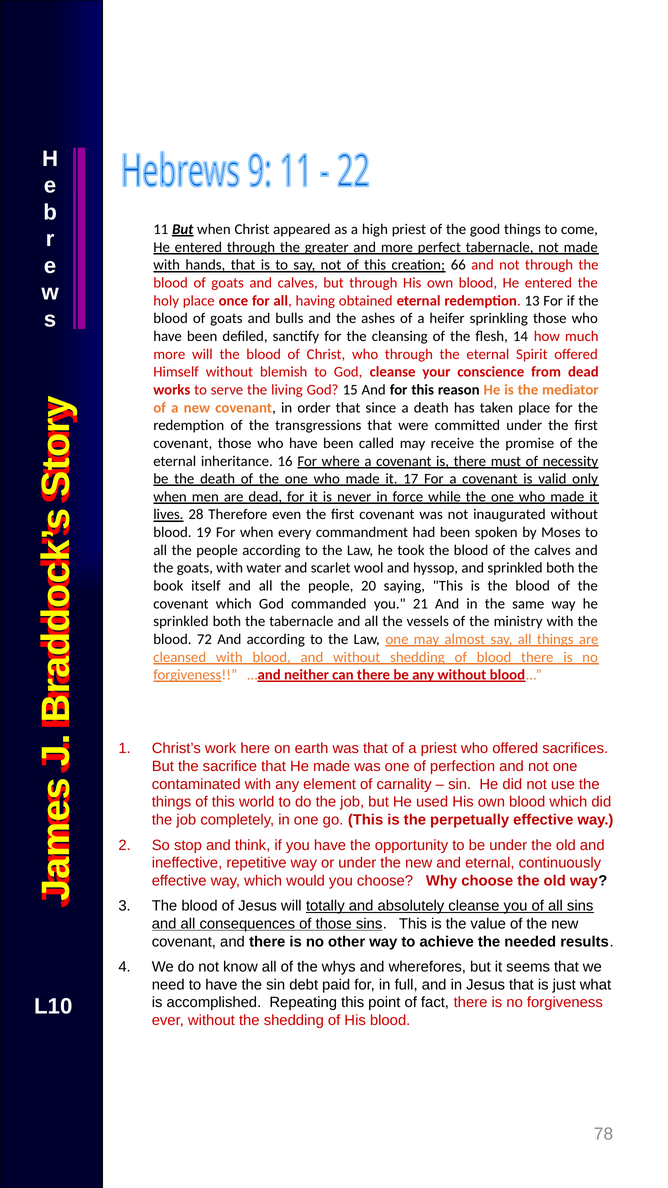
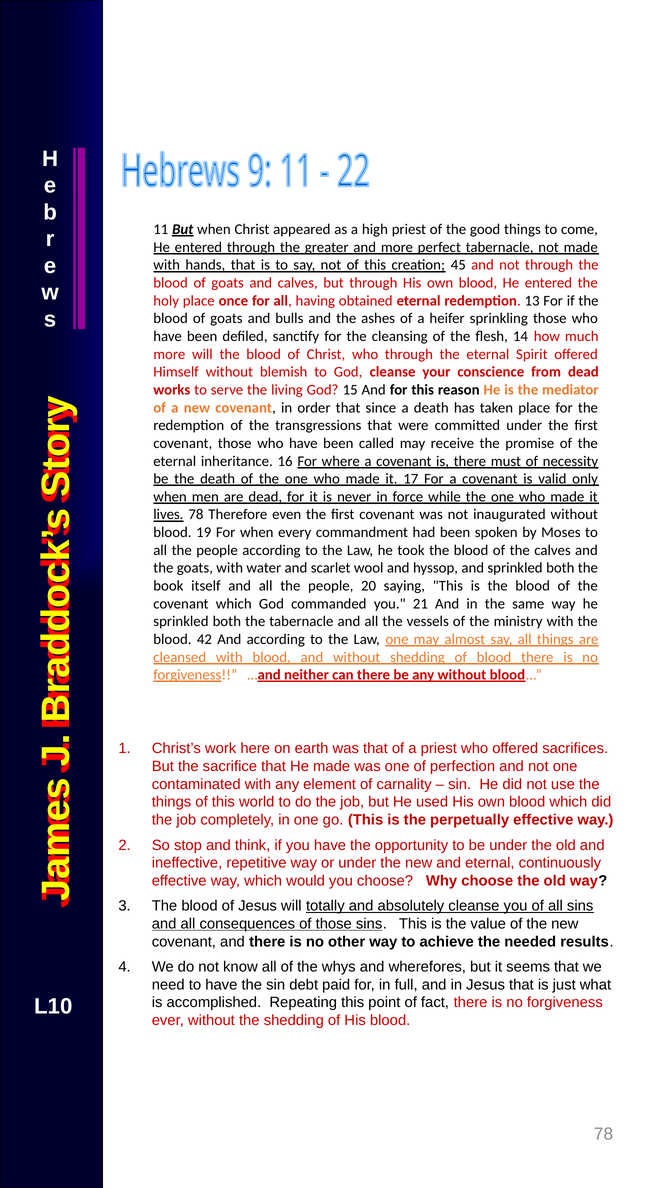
66: 66 -> 45 (458, 265)
lives 28: 28 -> 78 (196, 514)
72: 72 -> 42 (204, 639)
